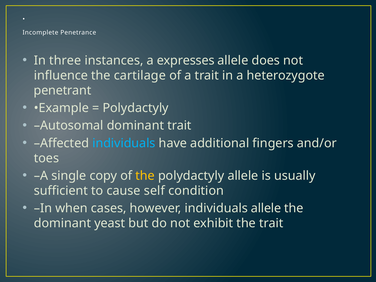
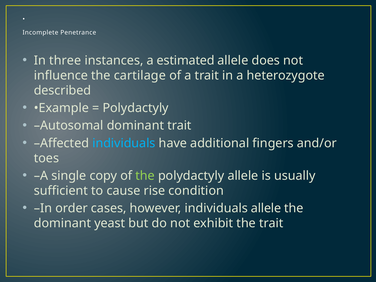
expresses: expresses -> estimated (186, 60)
penetrant: penetrant -> described (62, 90)
the colour: yellow -> light green (145, 176)
self: self -> rise (154, 191)
when: when -> order (72, 208)
